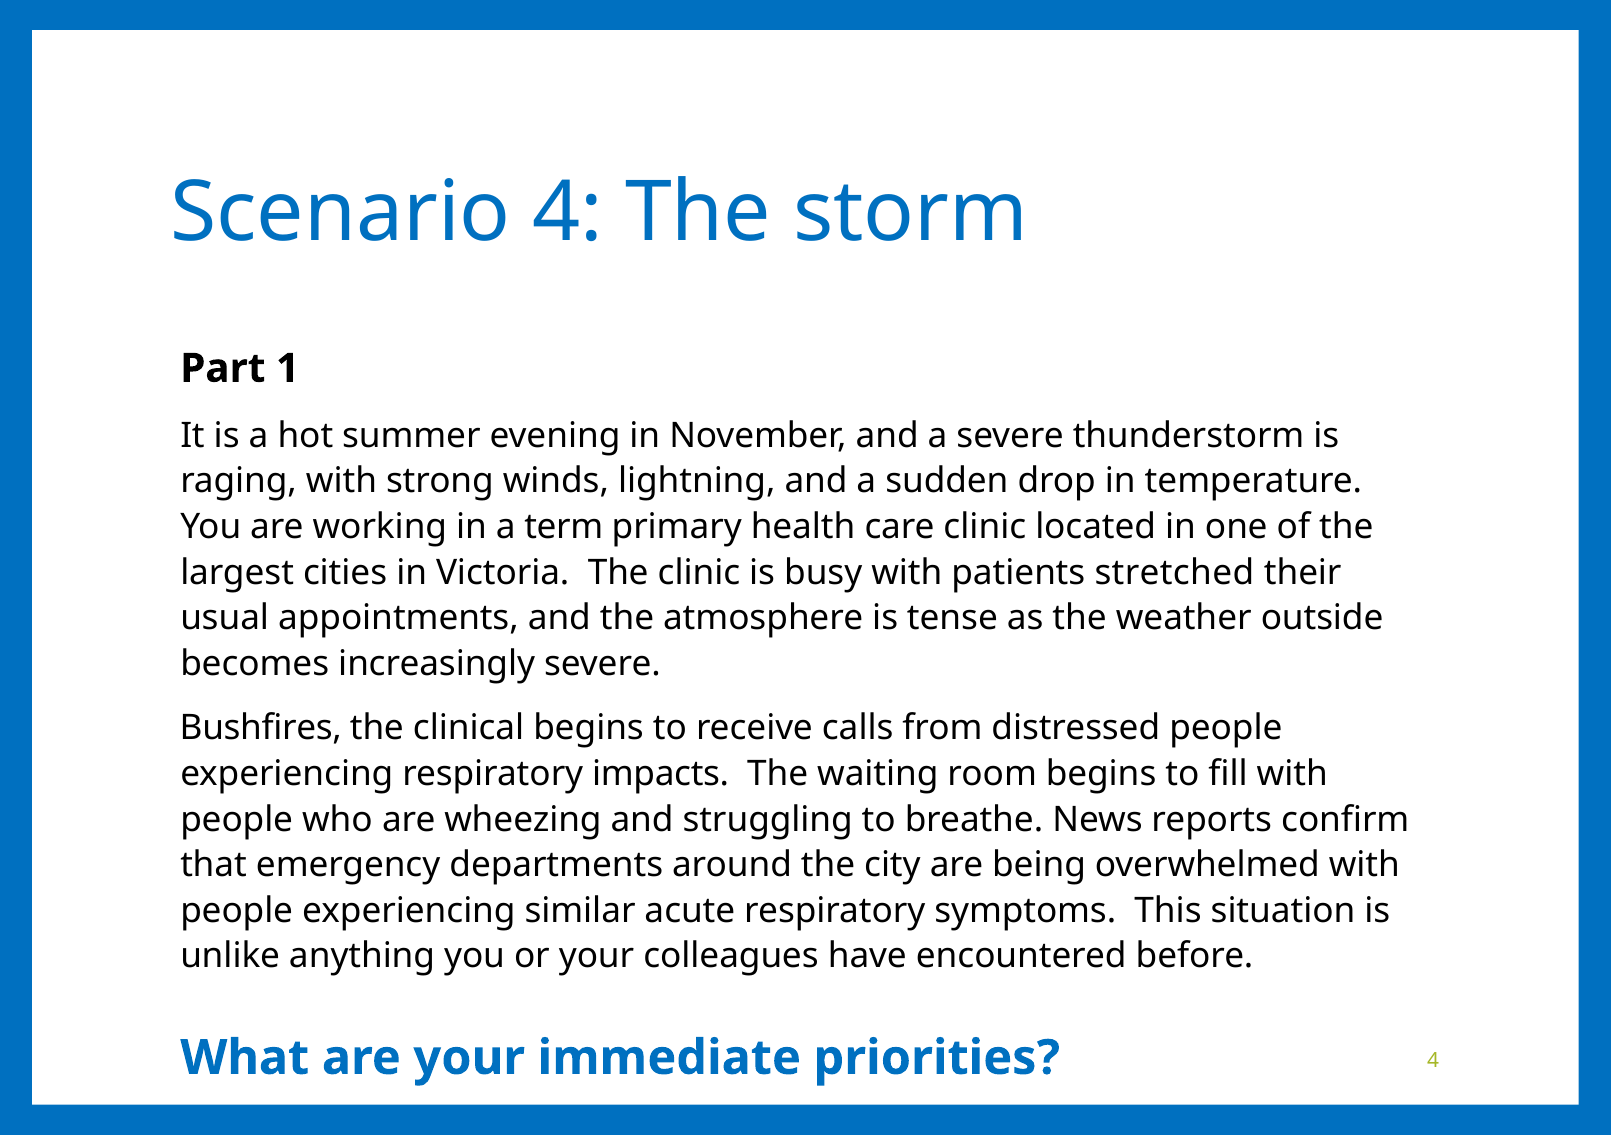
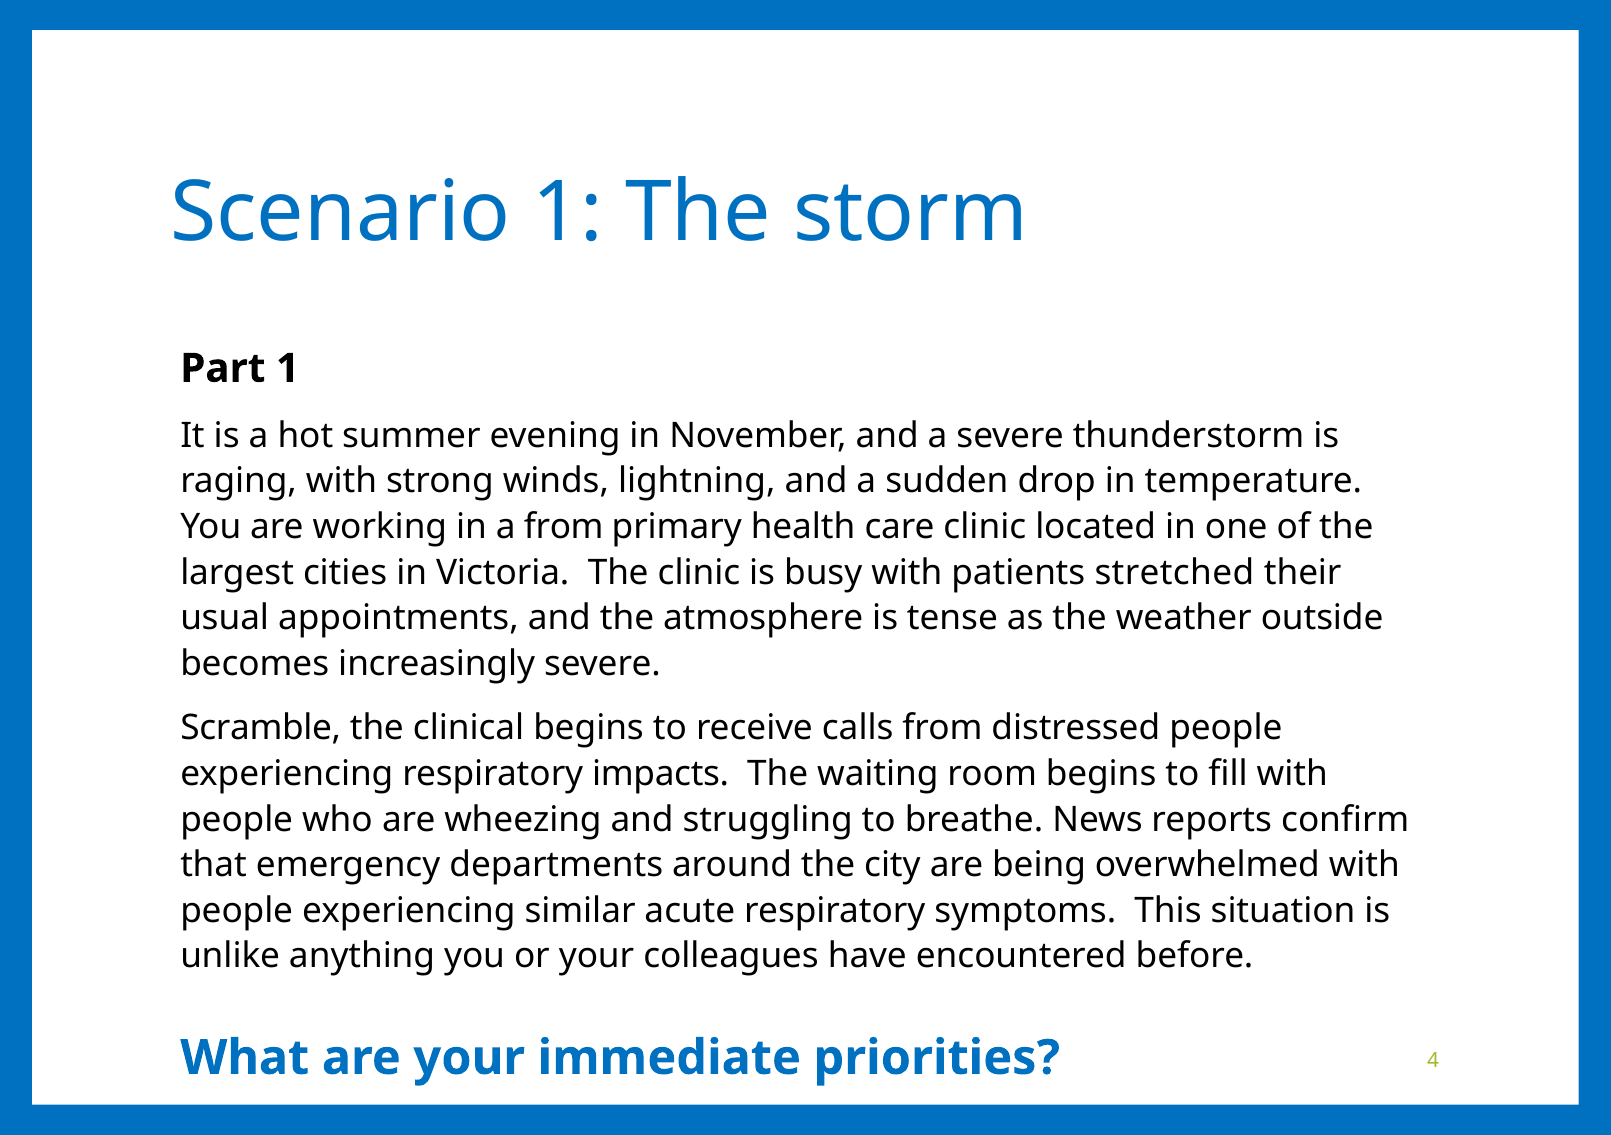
Scenario 4: 4 -> 1 (568, 213)
a term: term -> from (564, 527)
Bushfires: Bushfires -> Scramble (261, 728)
